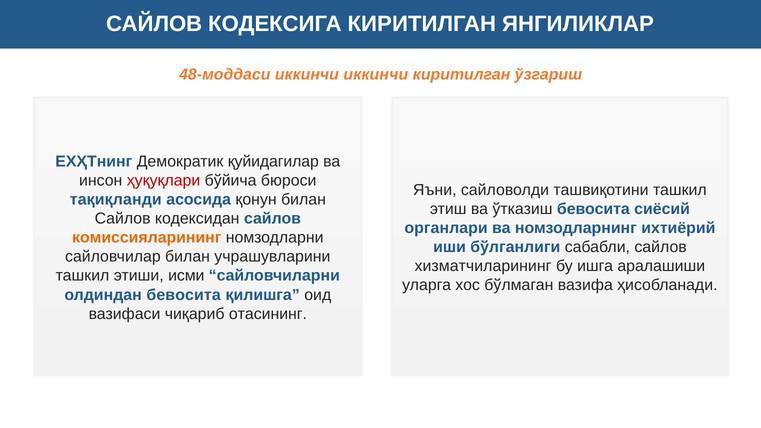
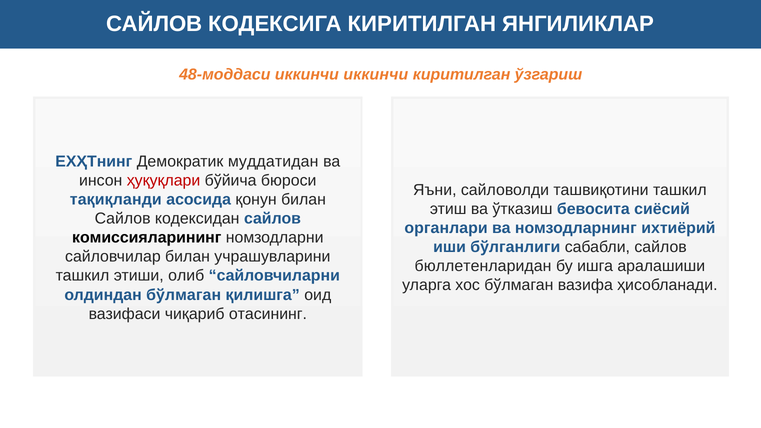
қуйидагилар: қуйидагилар -> муддатидан (273, 162)
комиссияларининг colour: orange -> black (147, 238)
хизматчиларининг: хизматчиларининг -> бюллетенларидан (483, 266)
исми: исми -> олиб (186, 276)
олдиндан бевосита: бевосита -> бўлмаган (184, 295)
